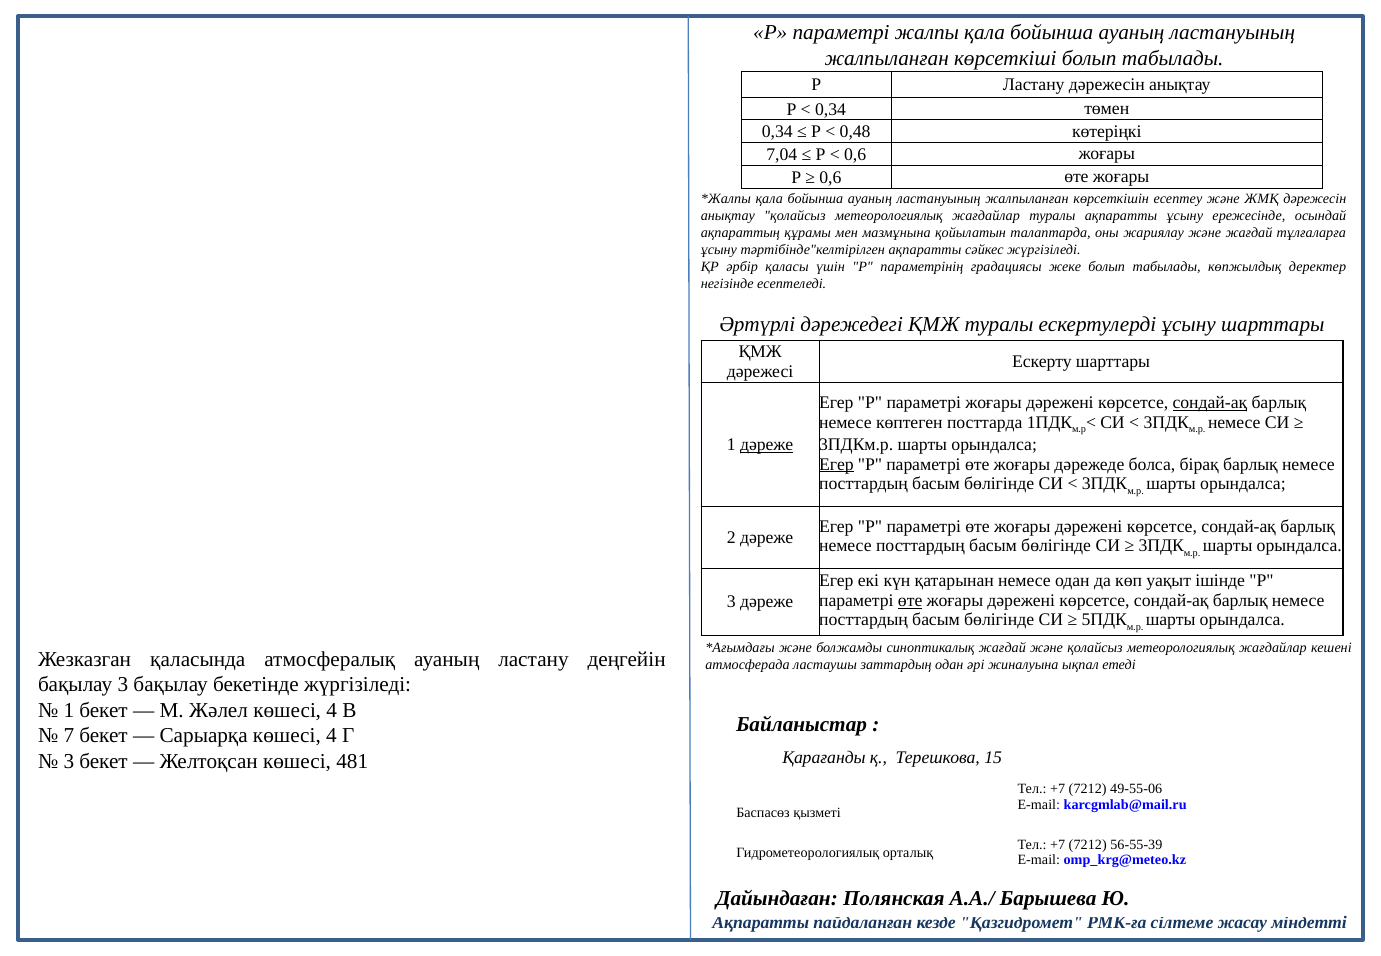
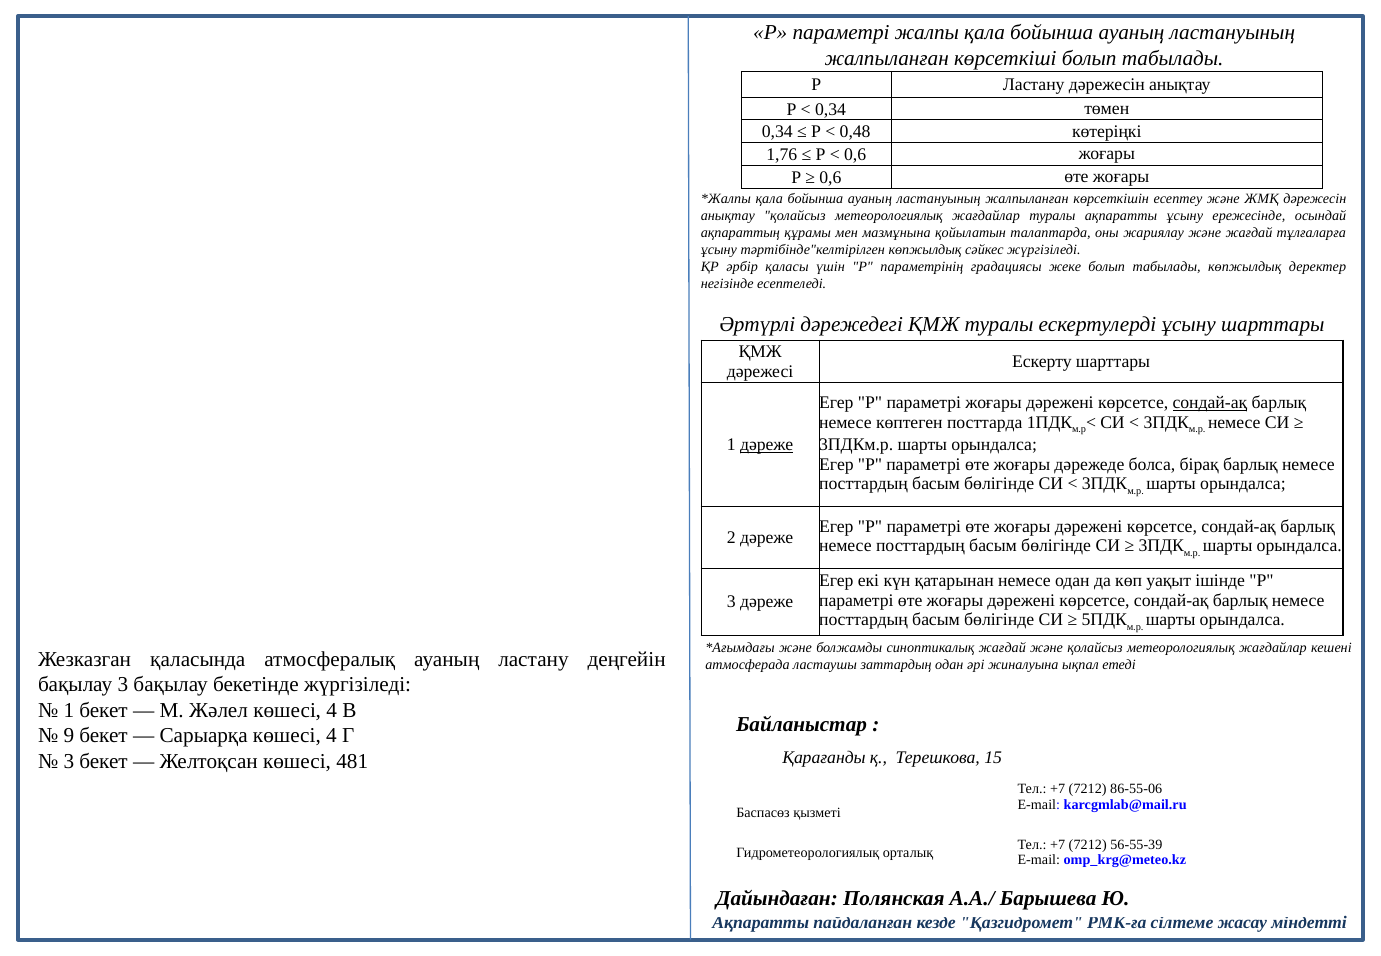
7,04: 7,04 -> 1,76 (782, 155)
тәртібінде"келтірілген ақпаратты: ақпаратты -> көпжылдық (925, 250)
Егер underline: present -> none (836, 464)
өте underline: present -> none (910, 601)
7: 7 -> 9 (69, 736)
49-55-06: 49-55-06 -> 86-55-06 (1136, 789)
